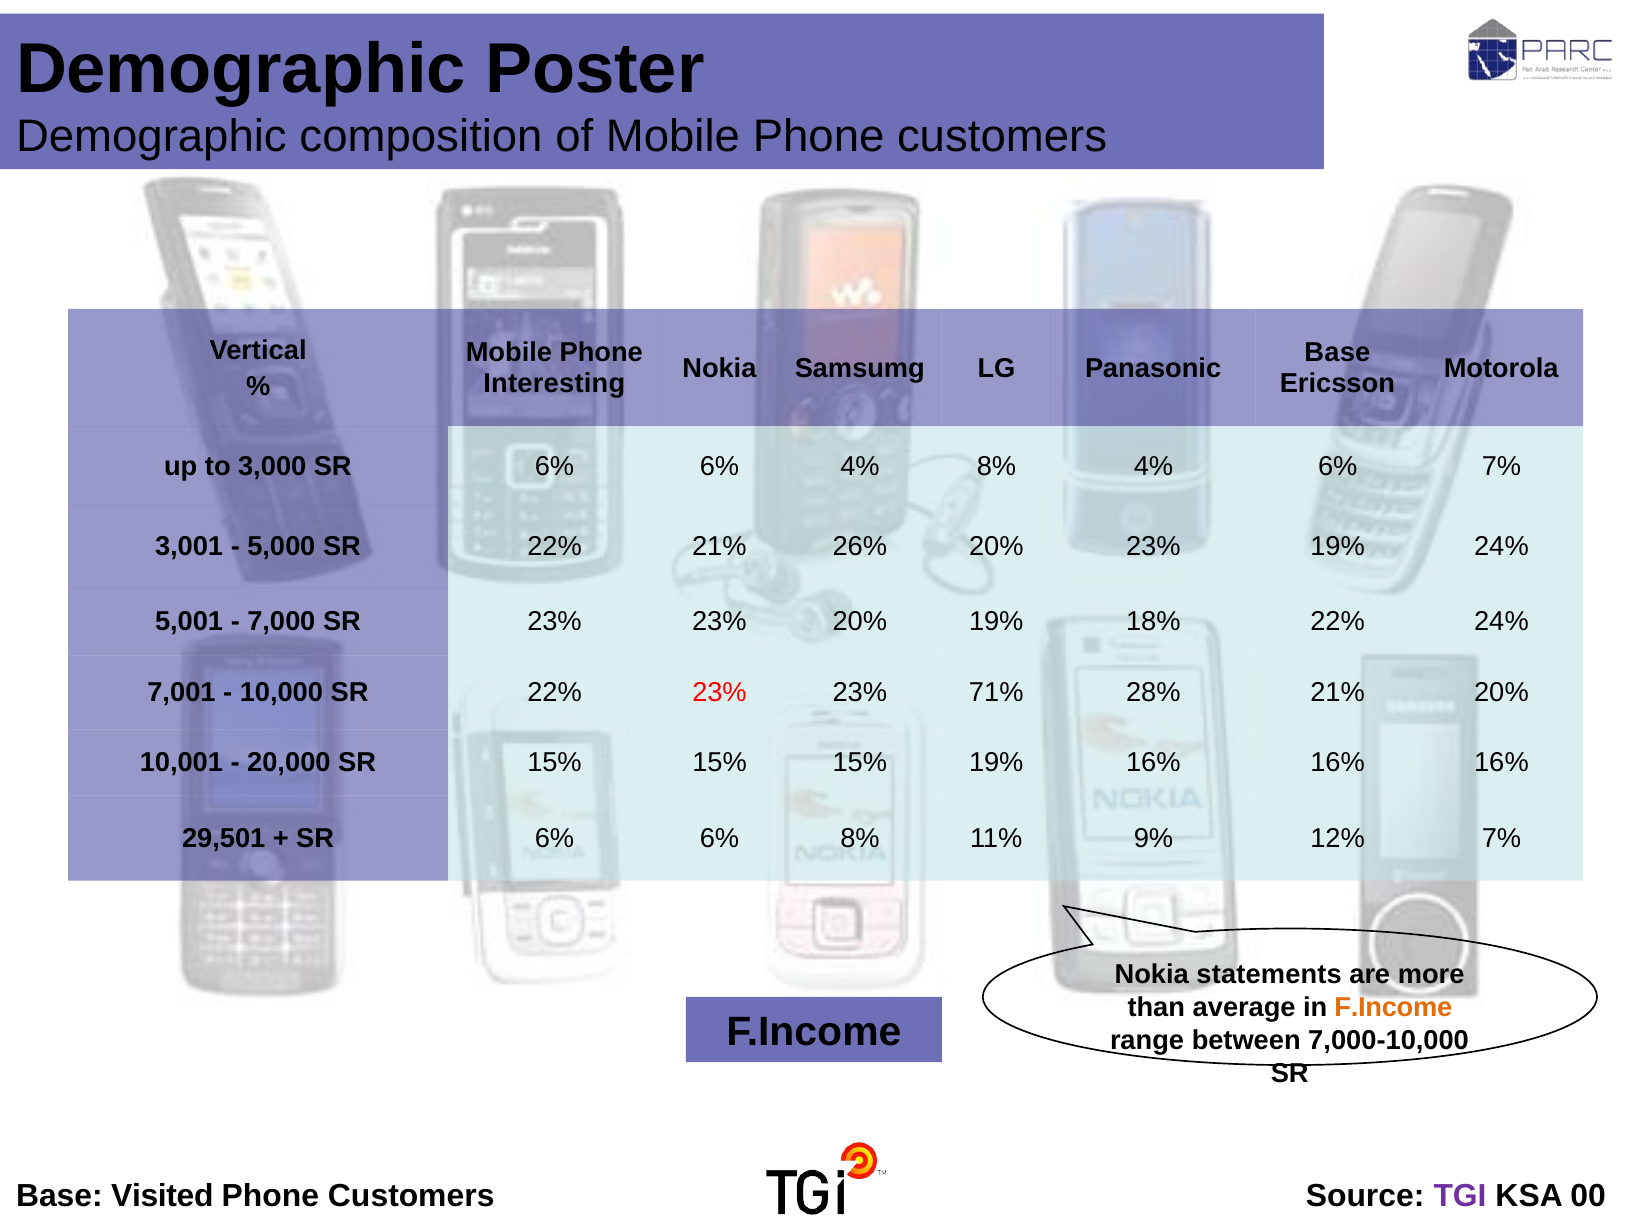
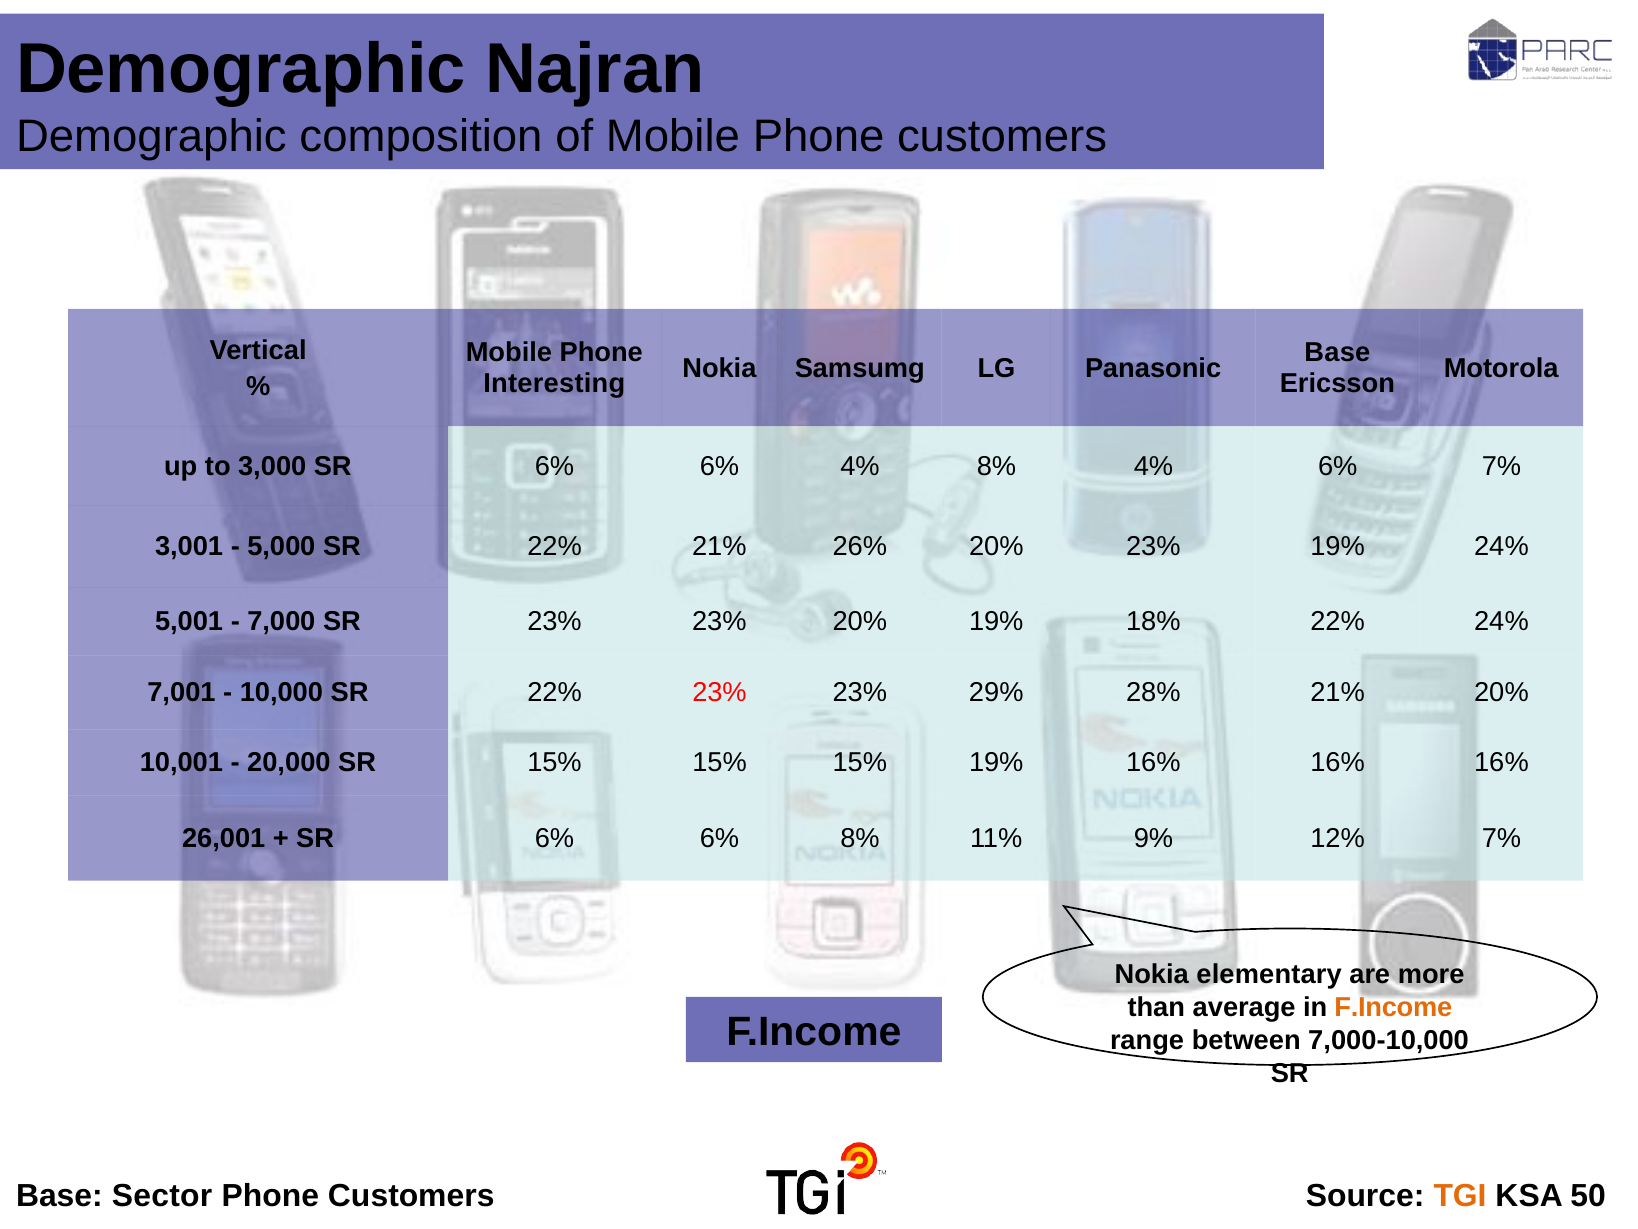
Poster: Poster -> Najran (595, 69)
71%: 71% -> 29% (996, 693)
29,501: 29,501 -> 26,001 (224, 838)
statements: statements -> elementary (1269, 975)
Visited: Visited -> Sector (162, 1196)
TGI colour: purple -> orange (1460, 1196)
00: 00 -> 50 (1588, 1196)
